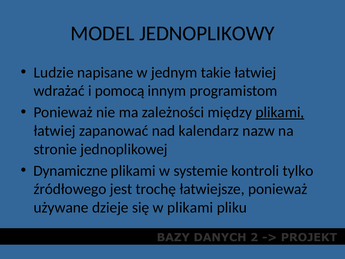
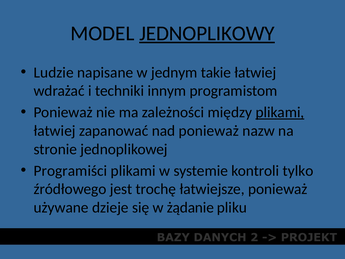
JEDNOPLIKOWY underline: none -> present (207, 33)
pomocą: pomocą -> techniki (120, 91)
nad kalendarz: kalendarz -> ponieważ (209, 131)
Dynamiczne: Dynamiczne -> Programiści (70, 171)
w plikami: plikami -> żądanie (190, 207)
